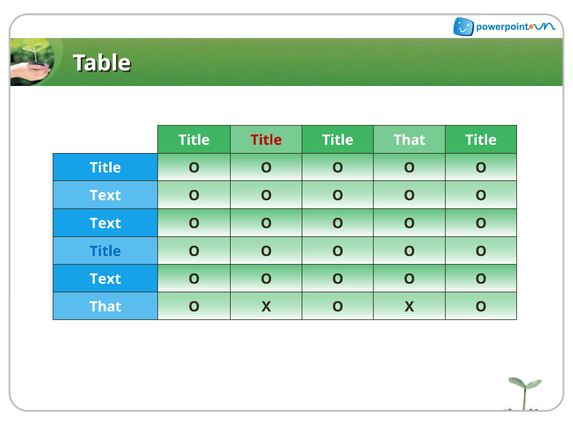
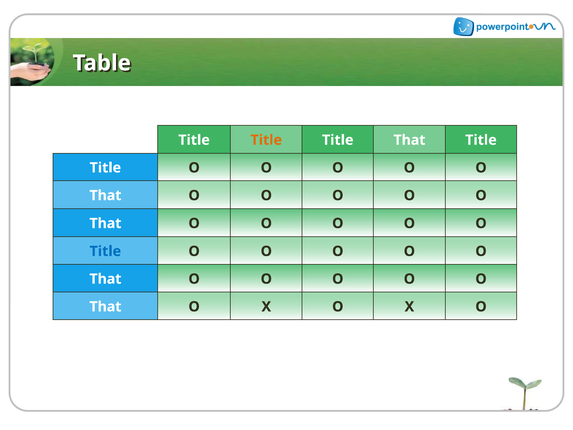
Title colour: red -> orange (266, 140)
Text: Text -> That (105, 195)
Text: Text -> That (105, 223)
Text: Text -> That (105, 279)
